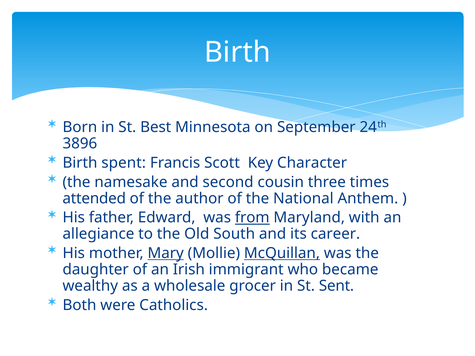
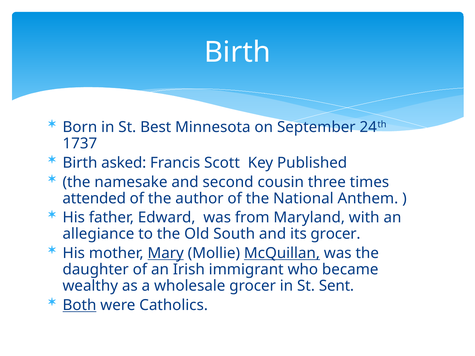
3896: 3896 -> 1737 (80, 144)
spent: spent -> asked (124, 163)
Character: Character -> Published (312, 163)
from underline: present -> none (252, 218)
its career: career -> grocer (335, 234)
Both underline: none -> present (79, 305)
